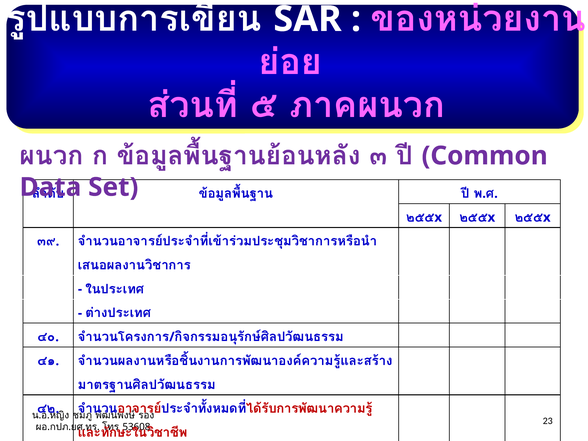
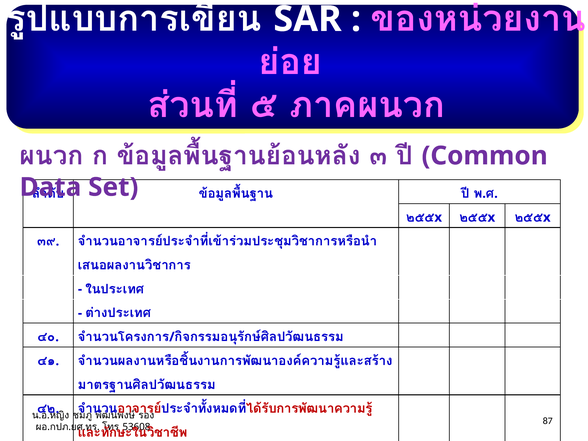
23: 23 -> 87 (548, 421)
